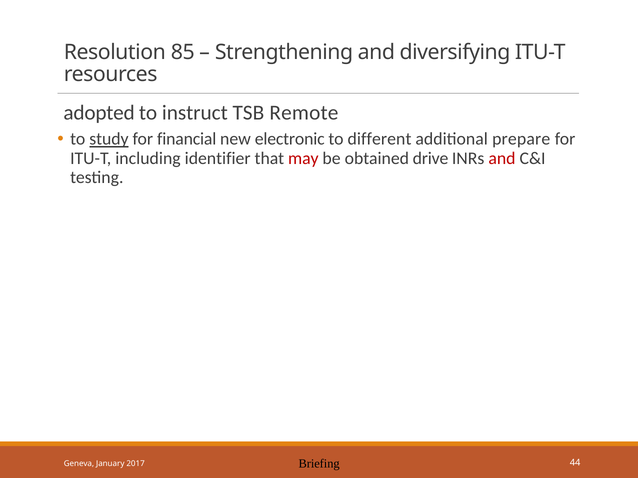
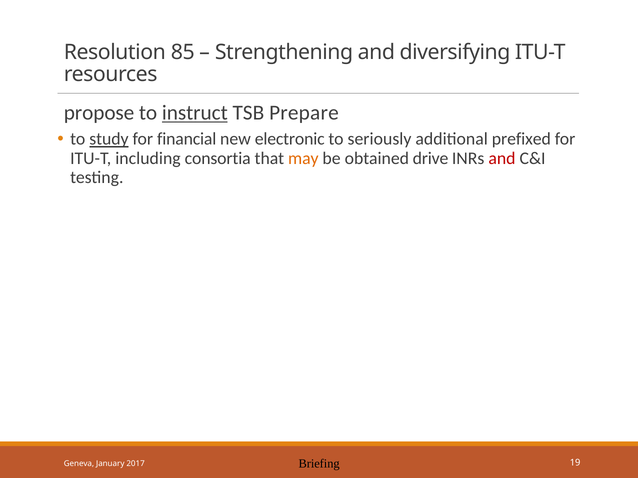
adopted: adopted -> propose (99, 113)
instruct underline: none -> present (195, 113)
Remote: Remote -> Prepare (304, 113)
different: different -> seriously (380, 139)
prepare: prepare -> prefixed (521, 139)
identifier: identifier -> consortia (218, 158)
may colour: red -> orange (303, 158)
44: 44 -> 19 (575, 463)
